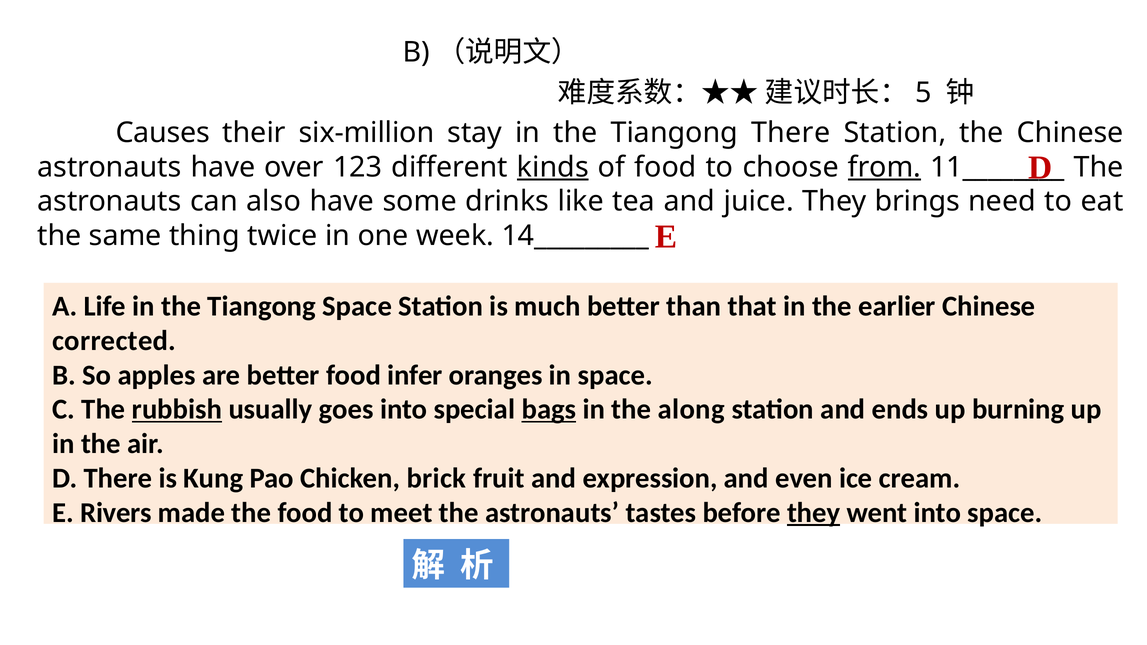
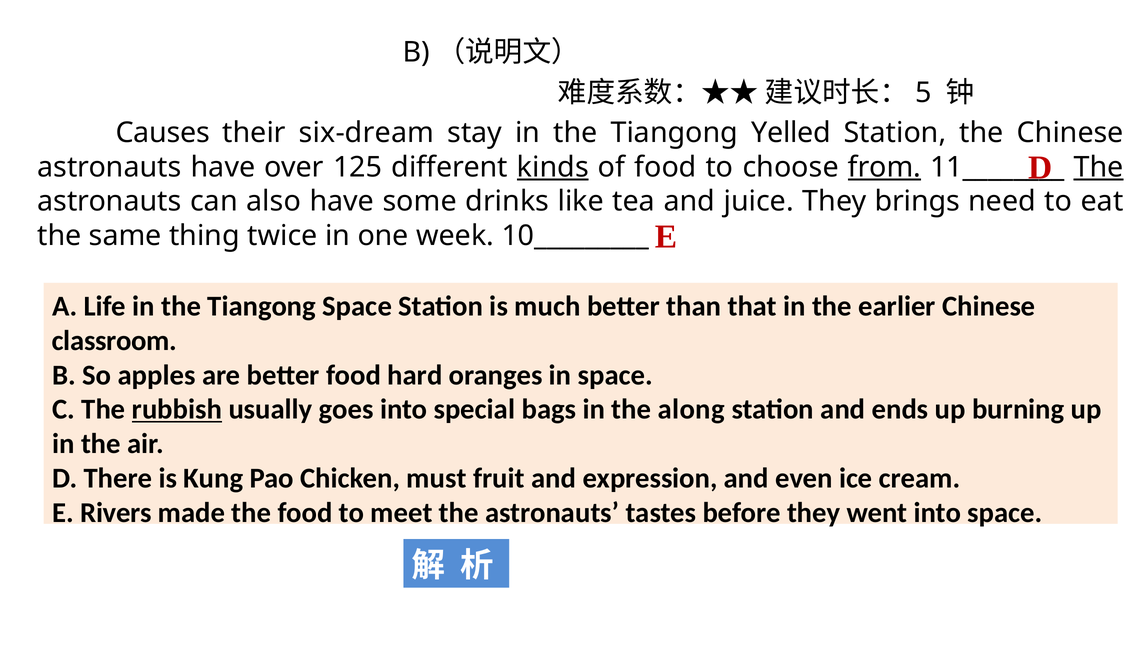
six-million: six-million -> six-dream (366, 133)
Tiangong There: There -> Yelled (791, 133)
123: 123 -> 125 (358, 167)
The underline: none -> present (1099, 167)
14_________: 14_________ -> 10_________ (575, 236)
corrected: corrected -> classroom (114, 341)
infer: infer -> hard (415, 375)
bags underline: present -> none (549, 410)
brick: brick -> must (437, 478)
they underline: present -> none (814, 513)
